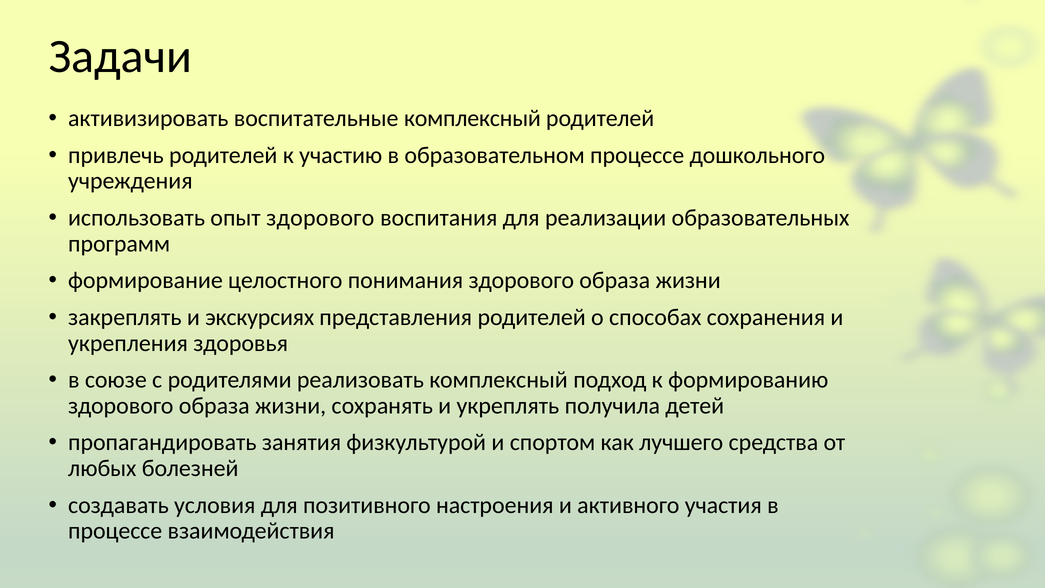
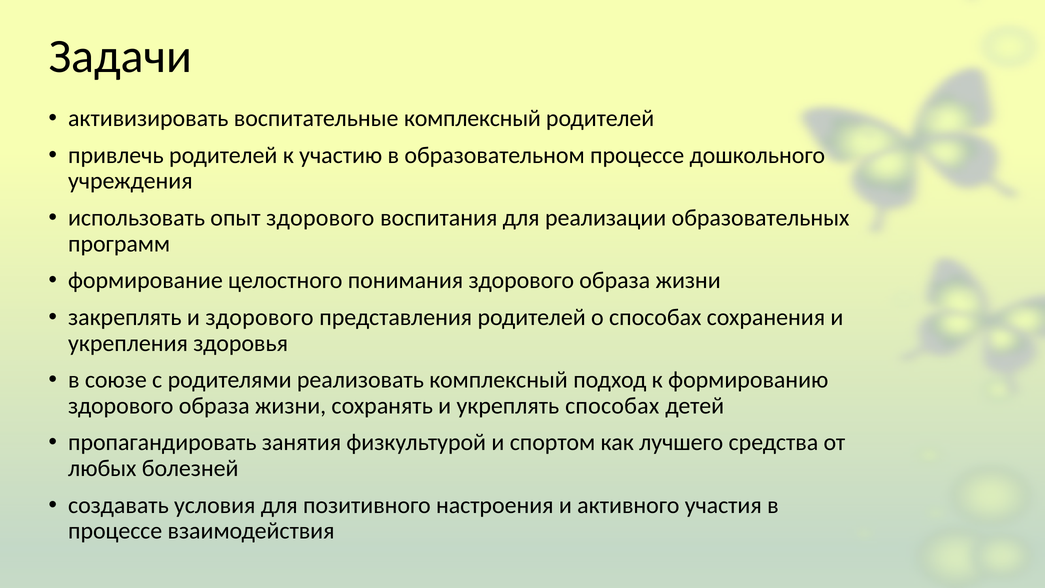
и экскурсиях: экскурсиях -> здорового (259, 317)
укреплять получила: получила -> способах (612, 406)
